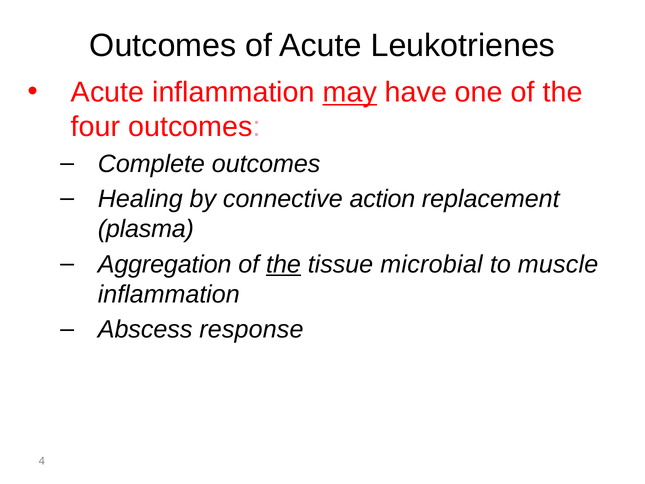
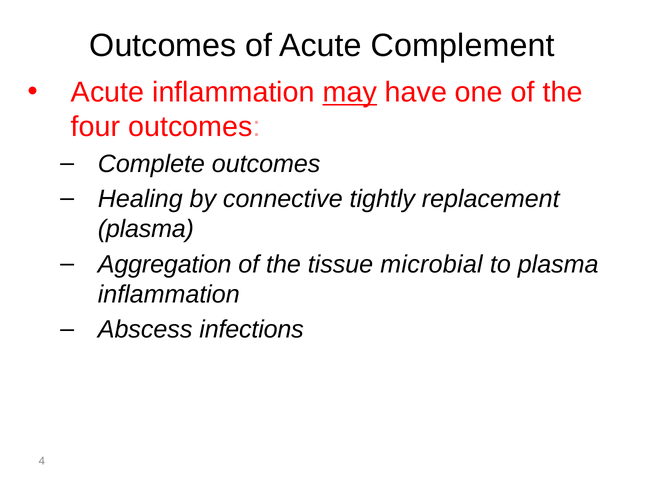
Leukotrienes: Leukotrienes -> Complement (463, 45)
action: action -> tightly (382, 199)
the underline: present -> none (284, 264)
to muscle: muscle -> plasma (558, 264)
response: response -> infections (252, 329)
